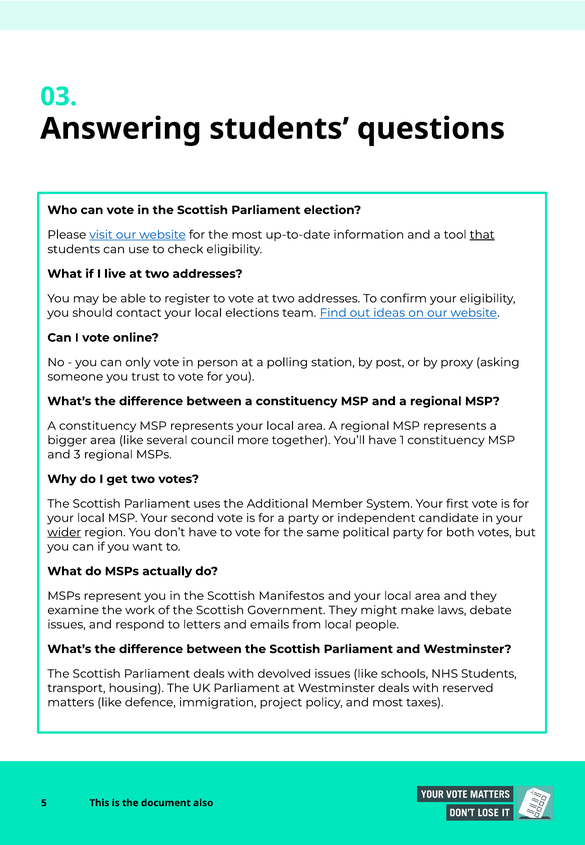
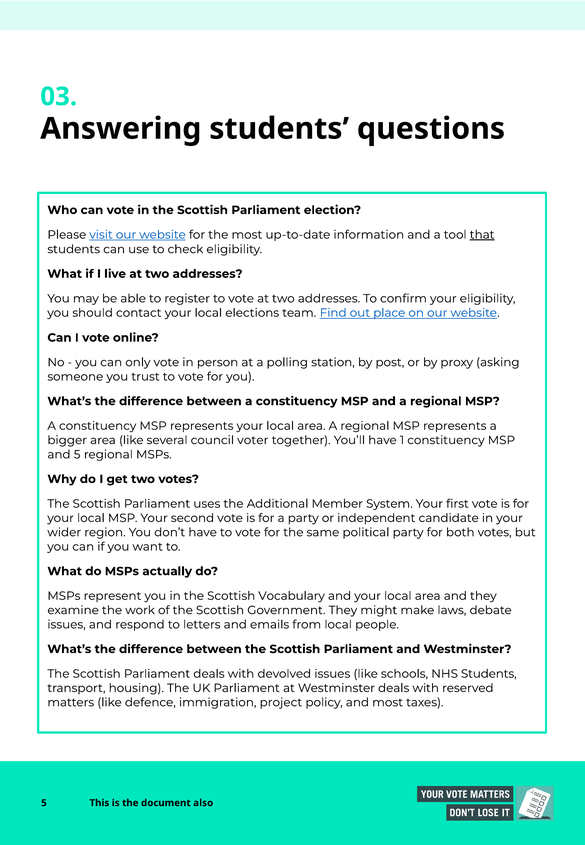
ideas: ideas -> place (389, 313)
more: more -> voter (253, 440)
and 3: 3 -> 5 (77, 455)
wider underline: present -> none (64, 532)
Manifestos: Manifestos -> Vocabulary (292, 596)
